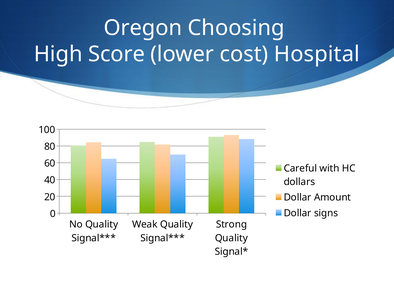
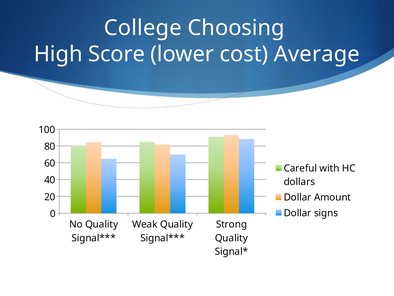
Oregon: Oregon -> College (143, 28)
Hospital: Hospital -> Average (317, 54)
